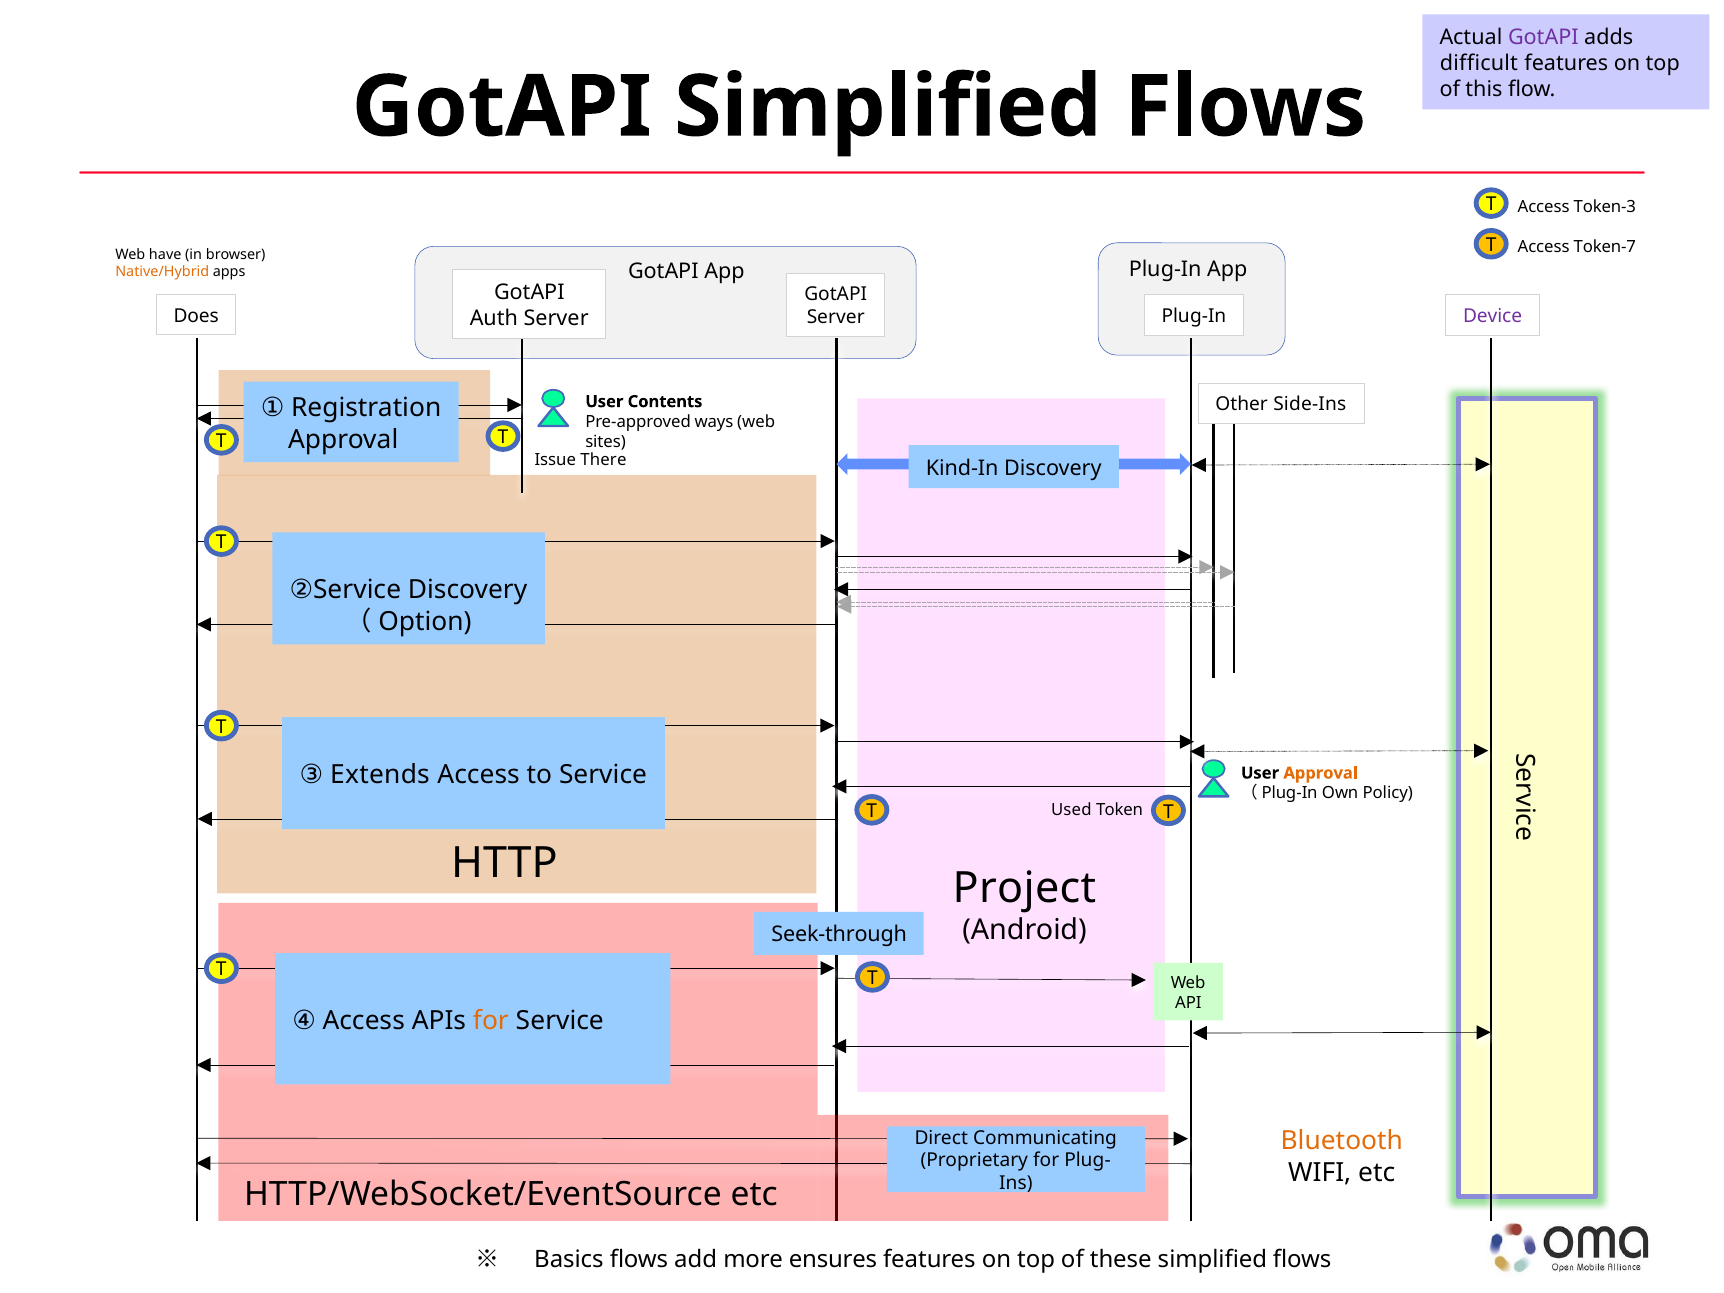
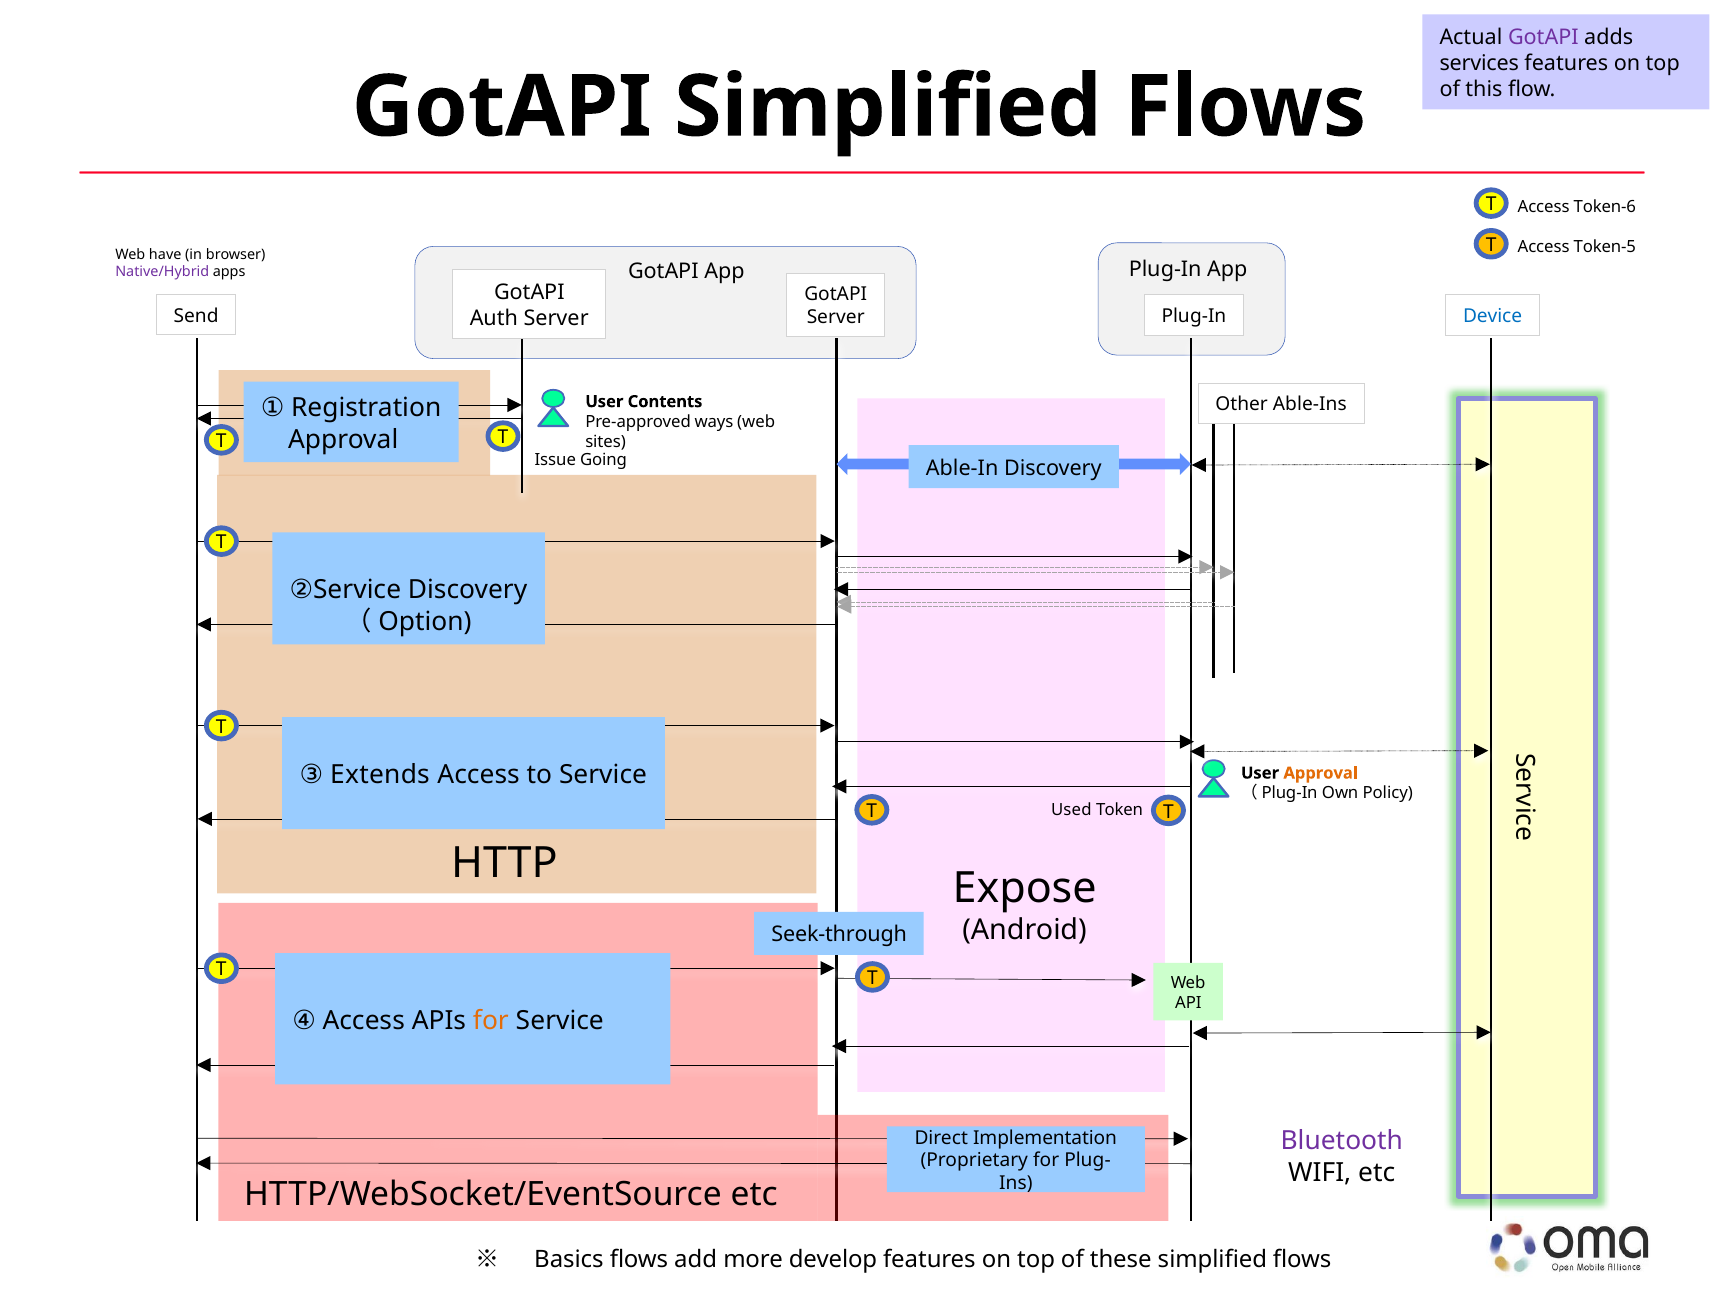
difficult: difficult -> services (1479, 63)
Token-3: Token-3 -> Token-6 (1605, 207)
Token-7: Token-7 -> Token-5 (1605, 247)
Native/Hybrid colour: orange -> purple (162, 271)
Does: Does -> Send (196, 316)
Device colour: purple -> blue (1493, 316)
Side-Ins: Side-Ins -> Able-Ins (1310, 405)
There: There -> Going (604, 460)
Kind-In: Kind-In -> Able-In (962, 468)
Project: Project -> Expose (1025, 888)
Communicating: Communicating -> Implementation (1045, 1138)
Bluetooth colour: orange -> purple (1342, 1141)
ensures: ensures -> develop (833, 1260)
